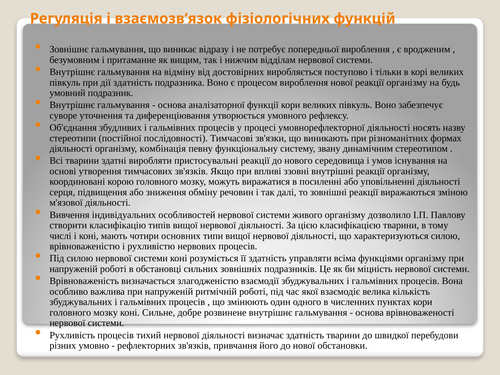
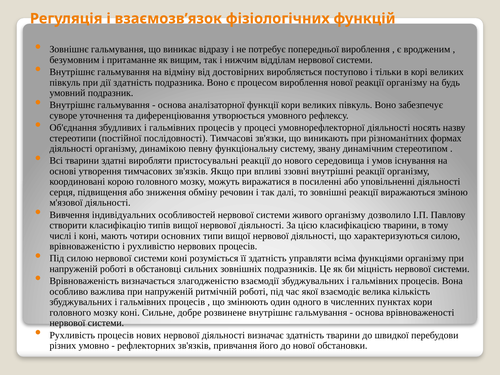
комбінація: комбінація -> динамікою (163, 149)
тихий: тихий -> нових (149, 335)
